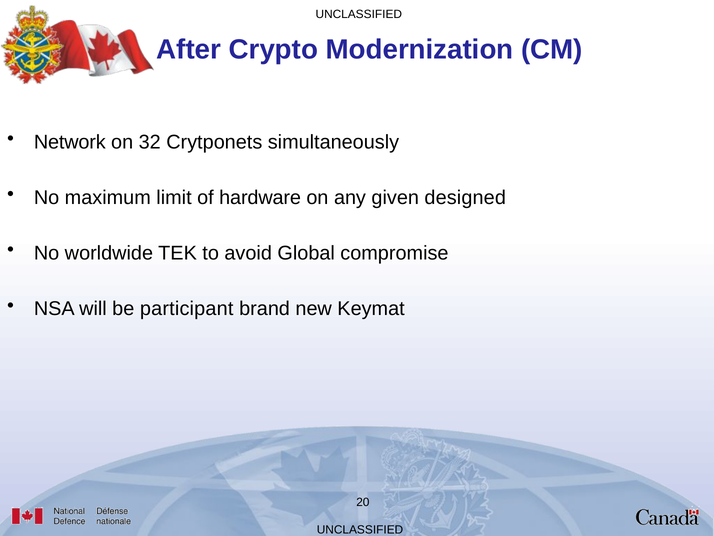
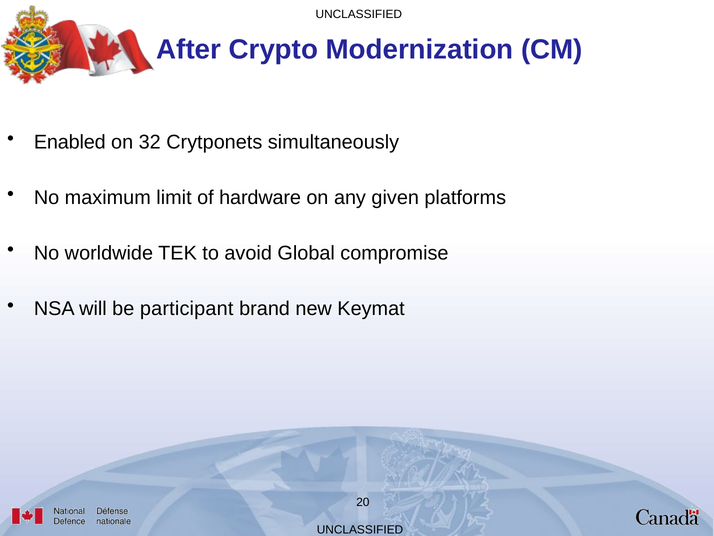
Network: Network -> Enabled (70, 142)
designed: designed -> platforms (465, 197)
